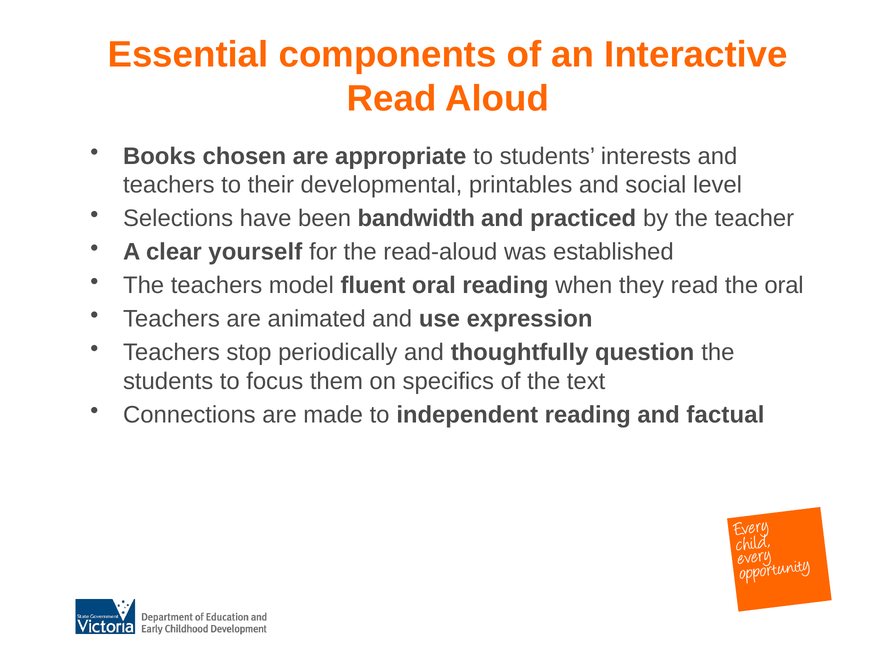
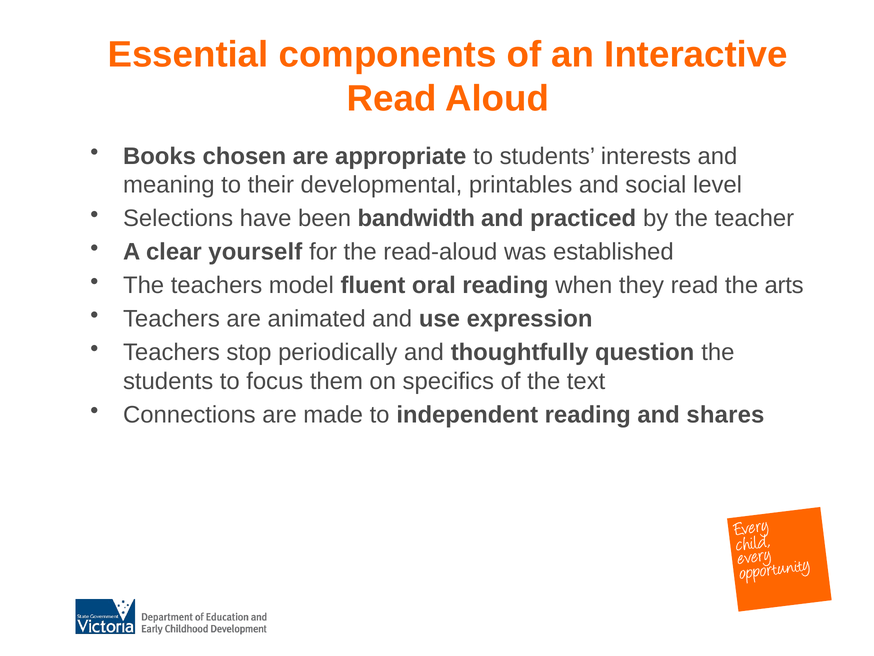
teachers: teachers -> meaning (169, 185)
the oral: oral -> arts (784, 285)
factual: factual -> shares (725, 415)
